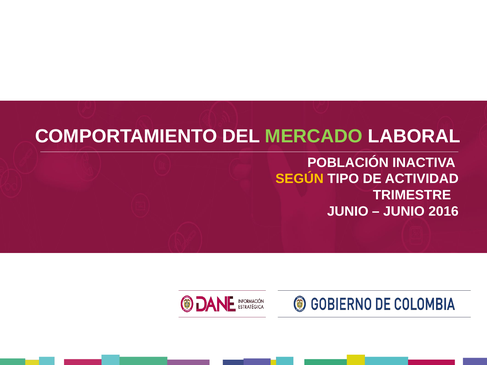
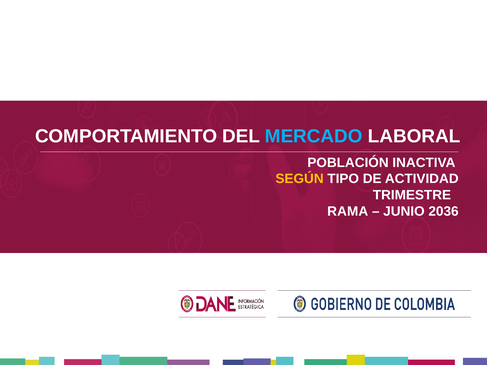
MERCADO colour: light green -> light blue (314, 136)
JUNIO: JUNIO -> RAMA (348, 211)
2016: 2016 -> 2036 (443, 211)
